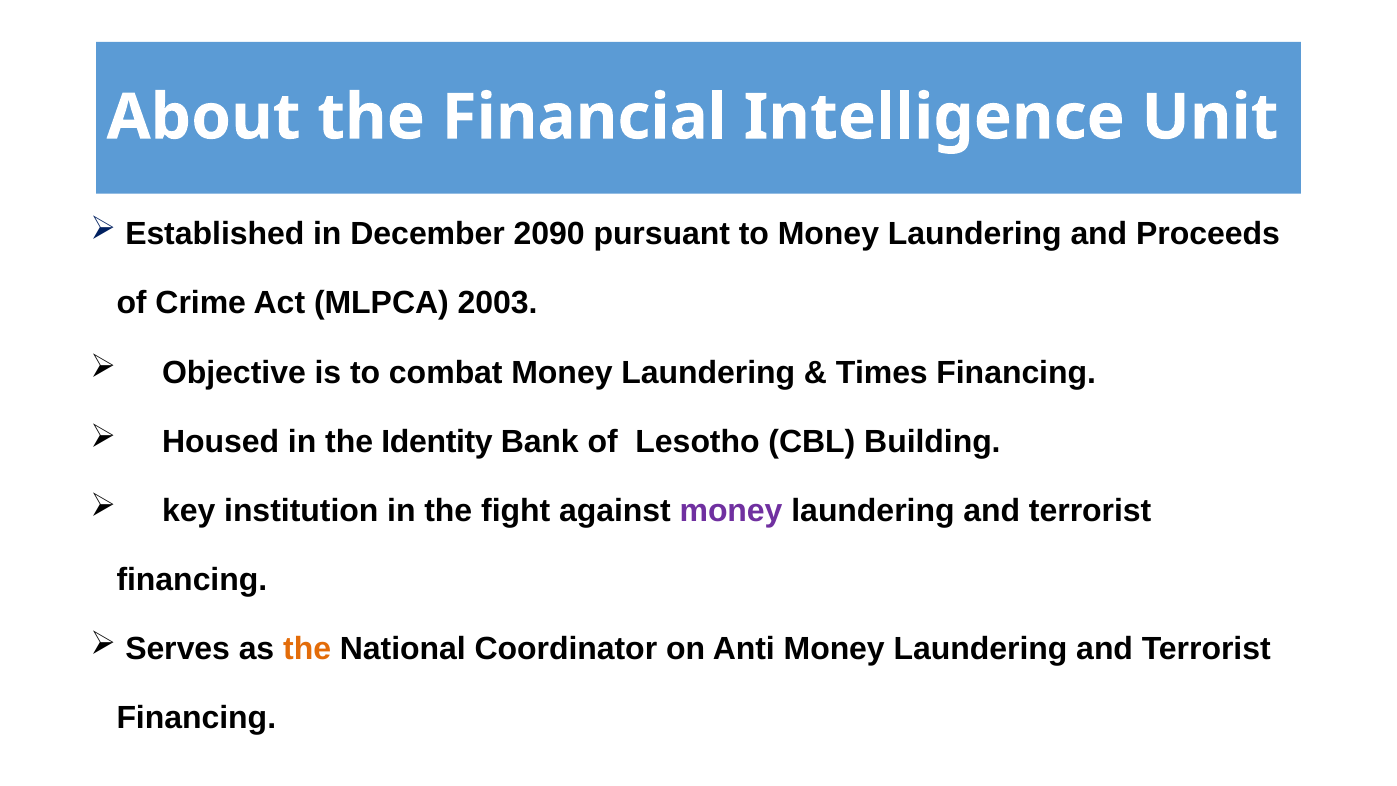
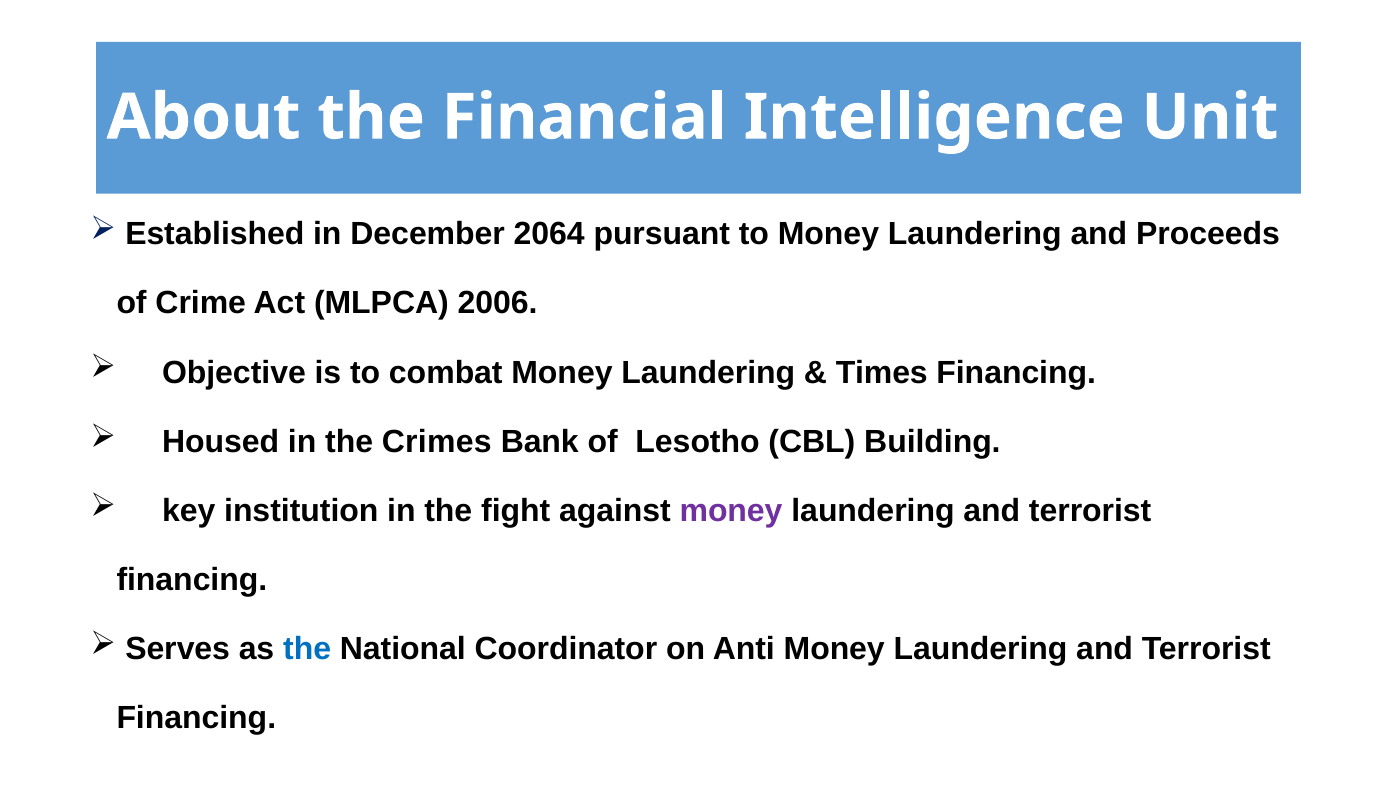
2090: 2090 -> 2064 (549, 234)
2003: 2003 -> 2006 (498, 303)
Identity: Identity -> Crimes (437, 441)
the colour: orange -> blue (307, 649)
